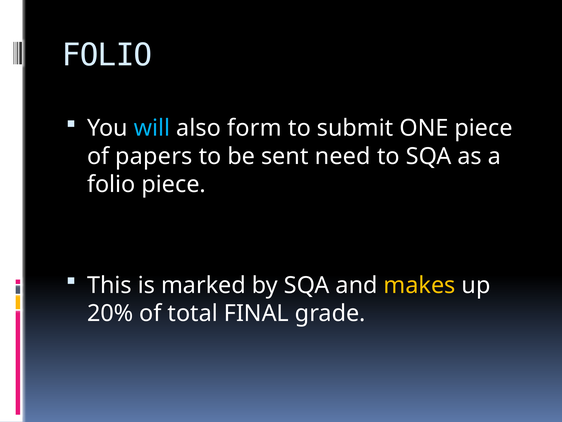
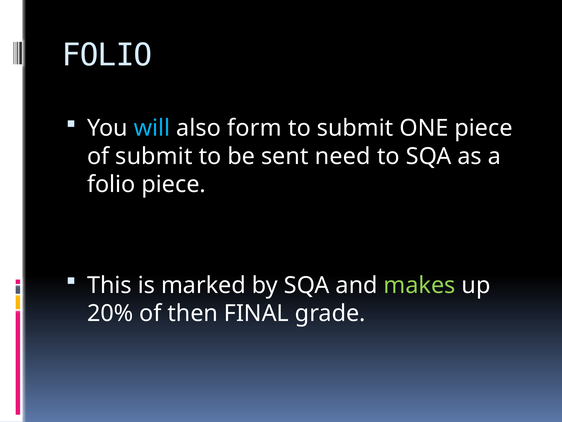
of papers: papers -> submit (154, 156)
makes colour: yellow -> light green (420, 285)
total: total -> then (193, 313)
